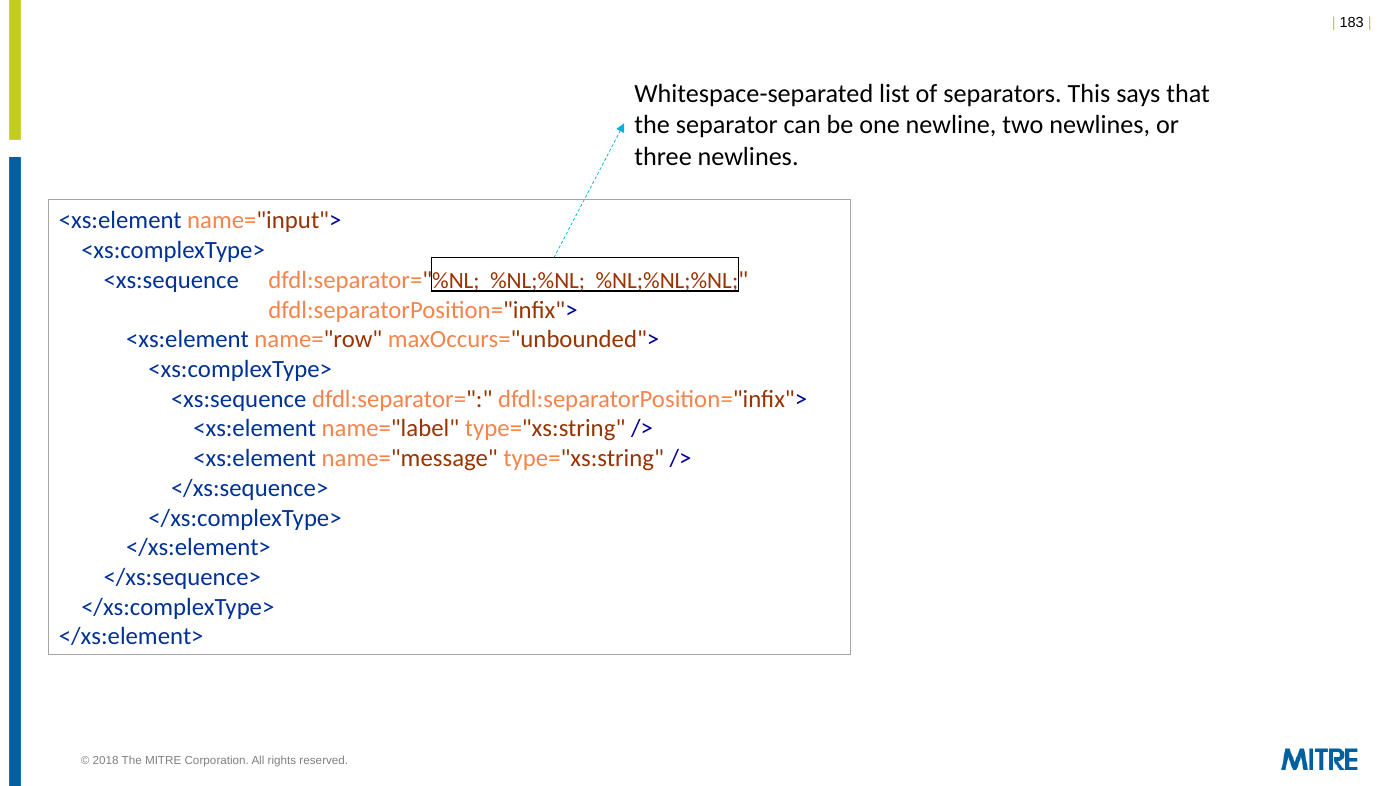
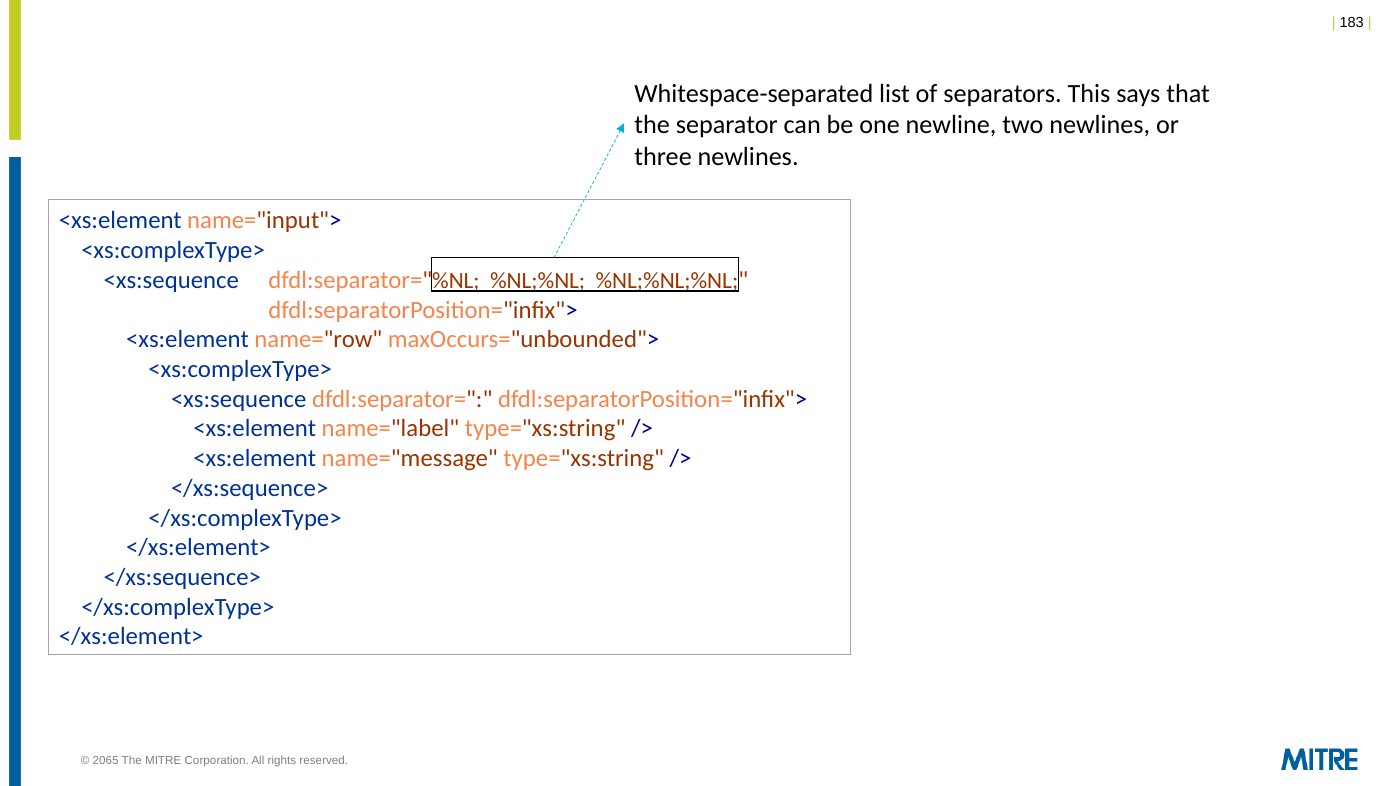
2018: 2018 -> 2065 (106, 760)
